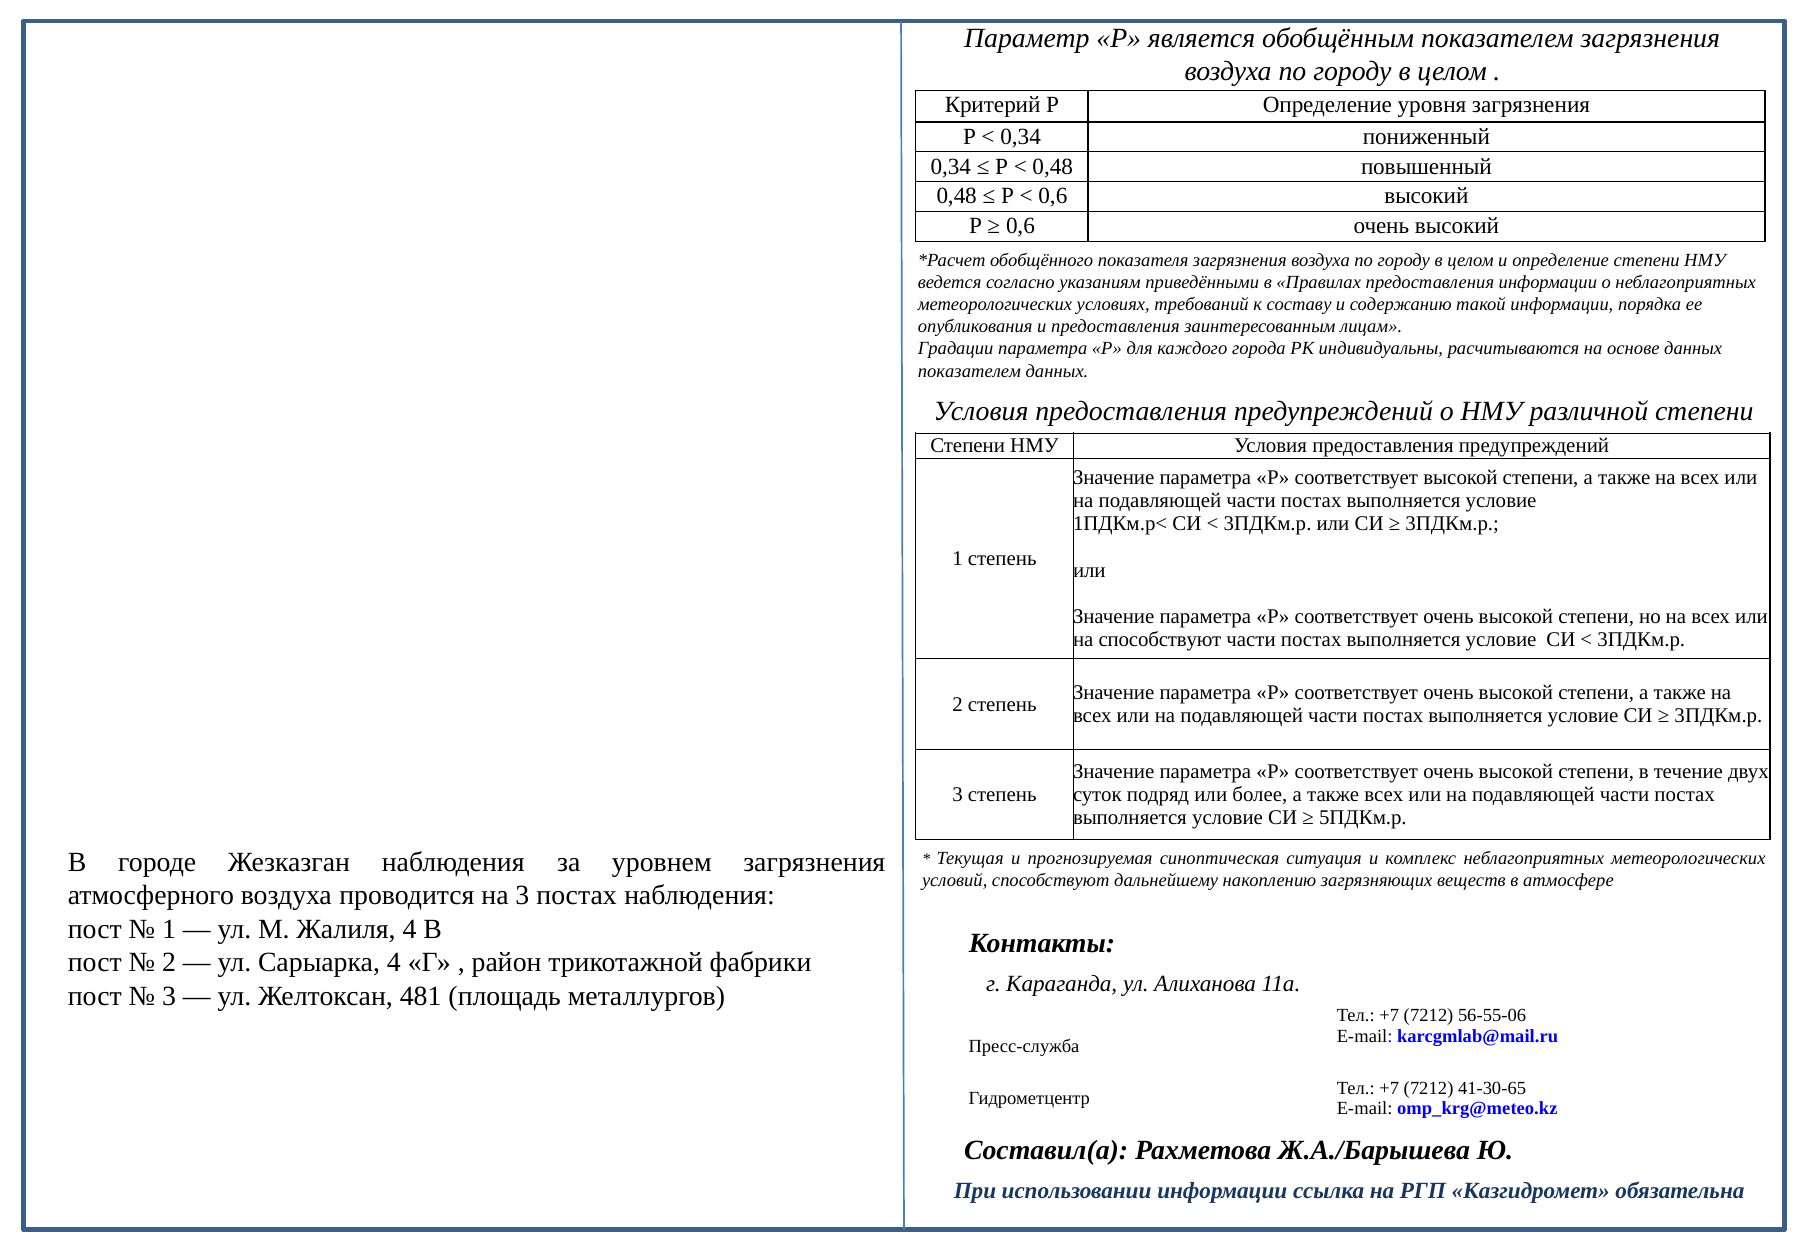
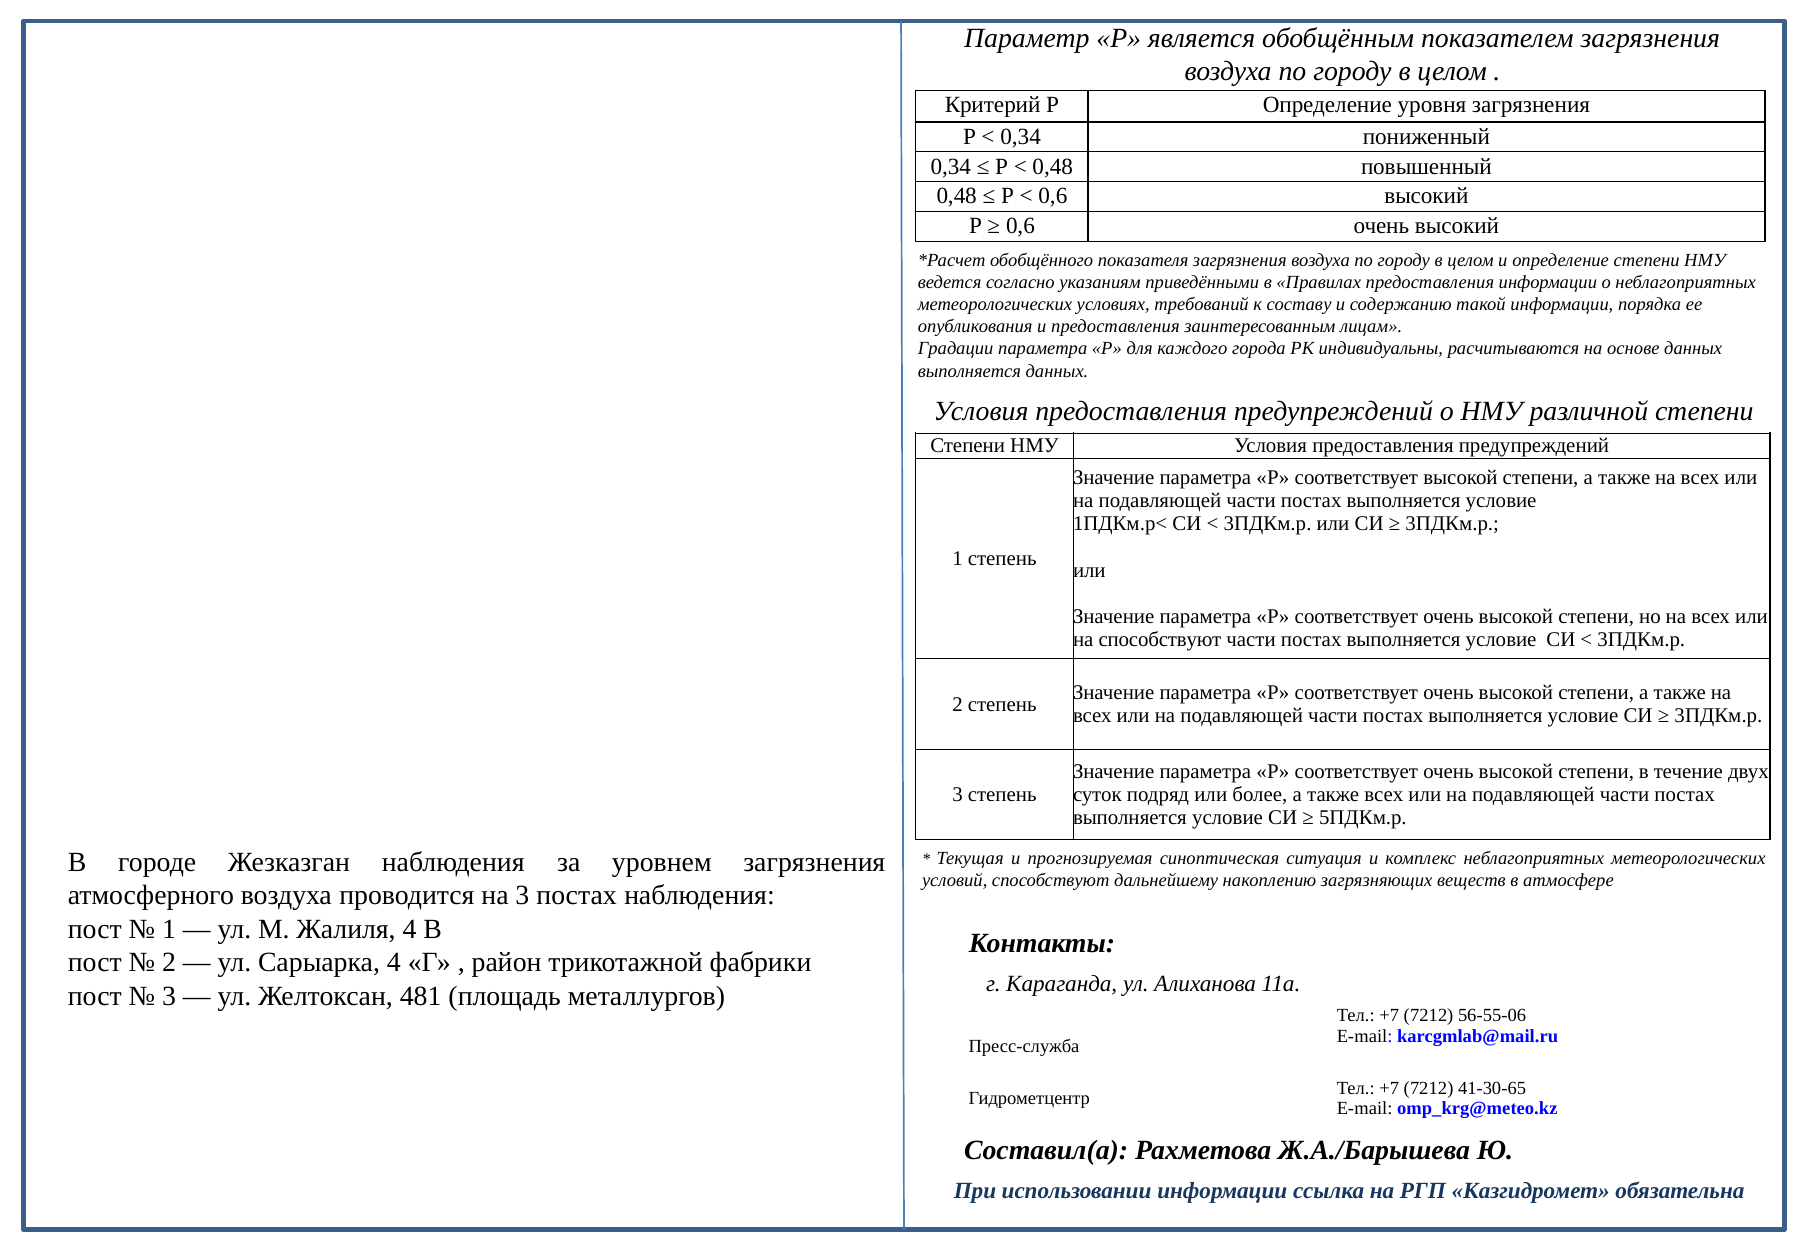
показателем: показателем -> выполняется (969, 371)
